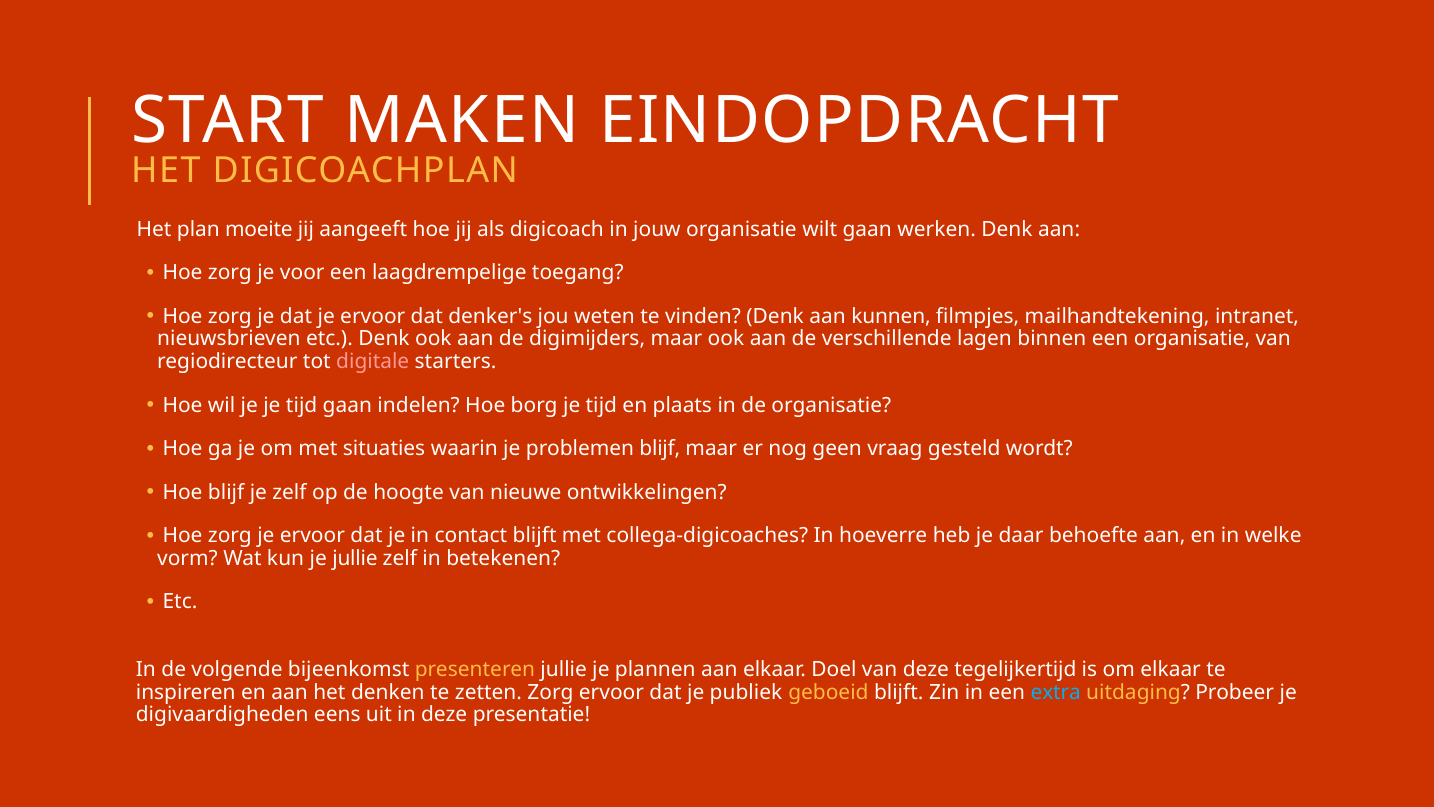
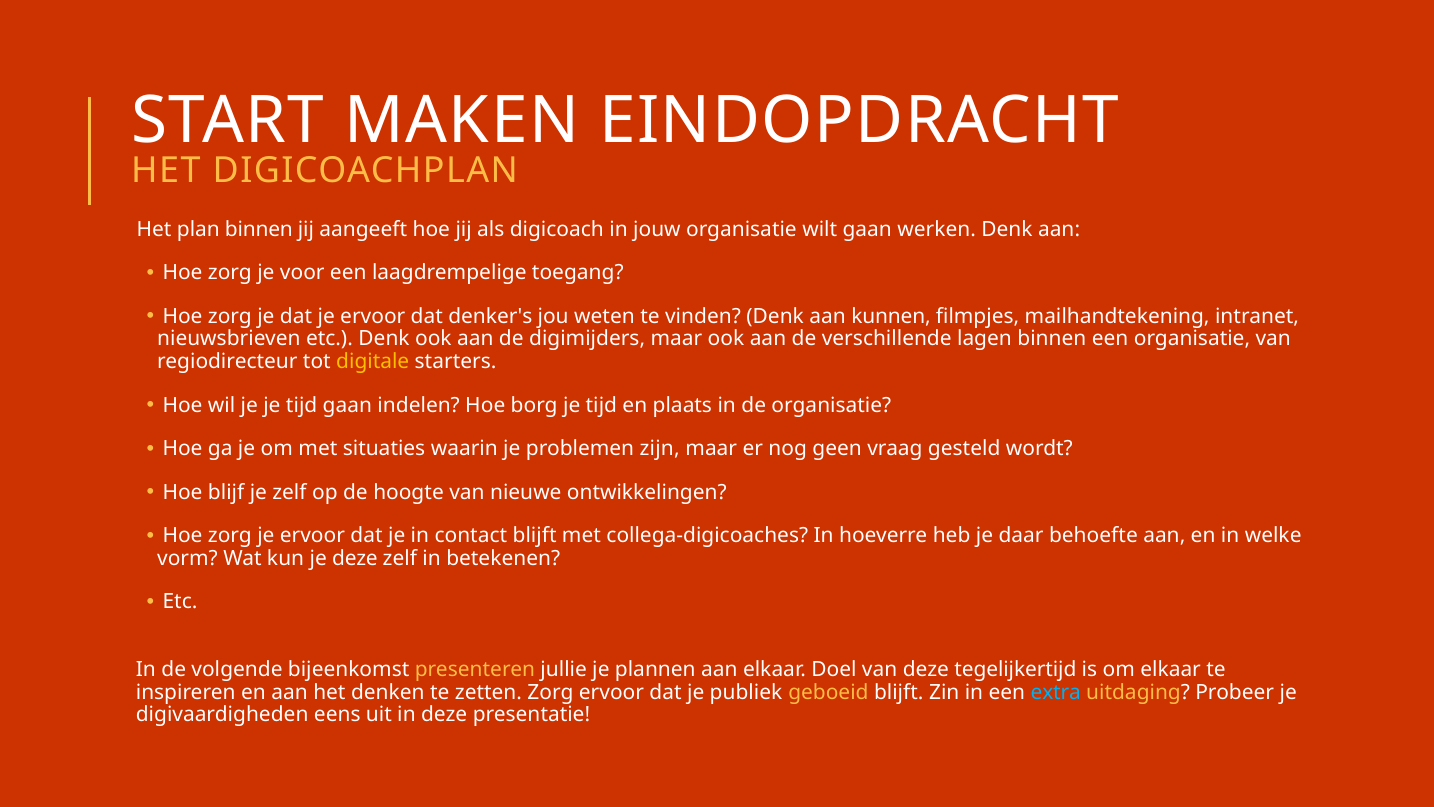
plan moeite: moeite -> binnen (259, 229)
digitale colour: pink -> yellow (373, 361)
problemen blijf: blijf -> zijn (660, 449)
je jullie: jullie -> deze (355, 558)
